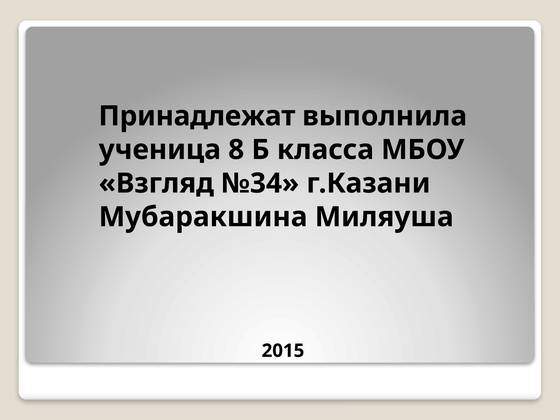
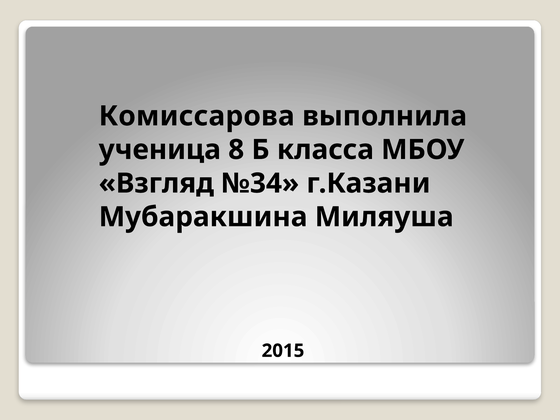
Принадлежат: Принадлежат -> Комиссарова (197, 116)
